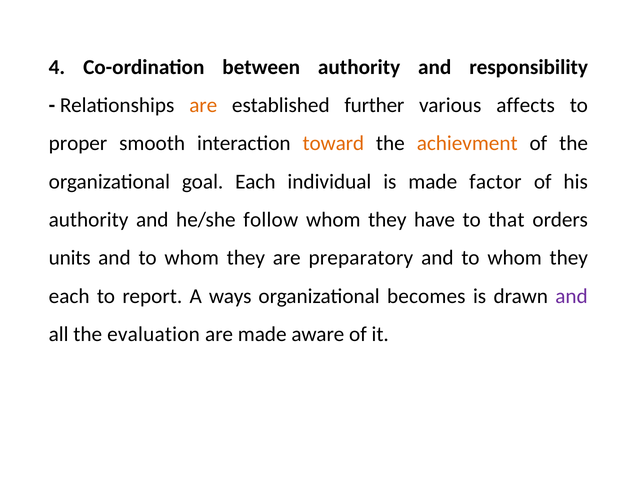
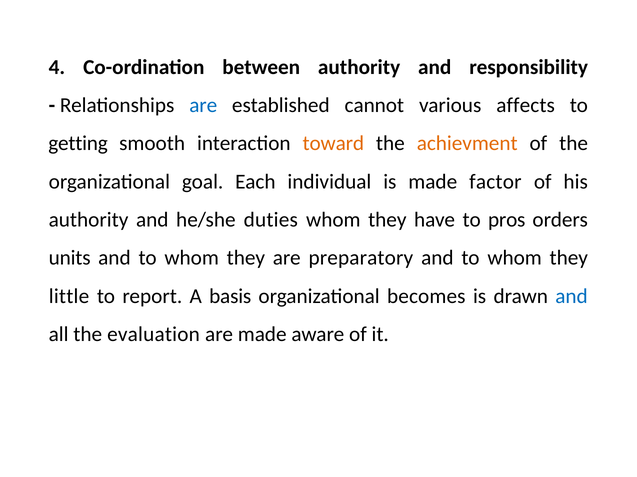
are colour: orange -> blue (203, 105)
further: further -> cannot (374, 105)
proper: proper -> getting (78, 144)
follow: follow -> duties (271, 220)
that: that -> pros (507, 220)
each: each -> little (69, 297)
ways: ways -> basis (230, 297)
and colour: purple -> blue (572, 297)
